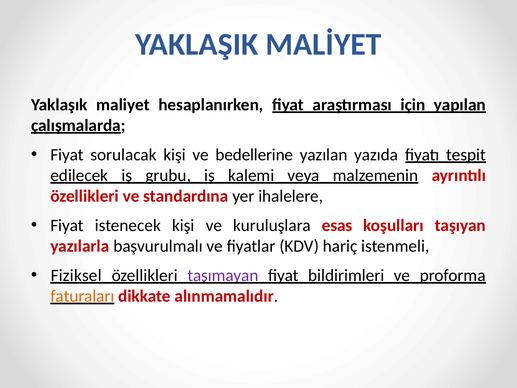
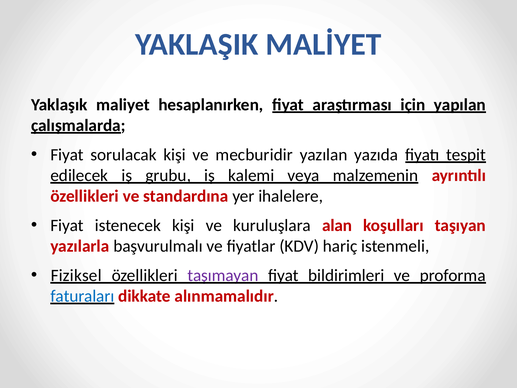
bedellerine: bedellerine -> mecburidir (254, 155)
esas: esas -> alan (337, 225)
faturaları colour: orange -> blue (82, 296)
